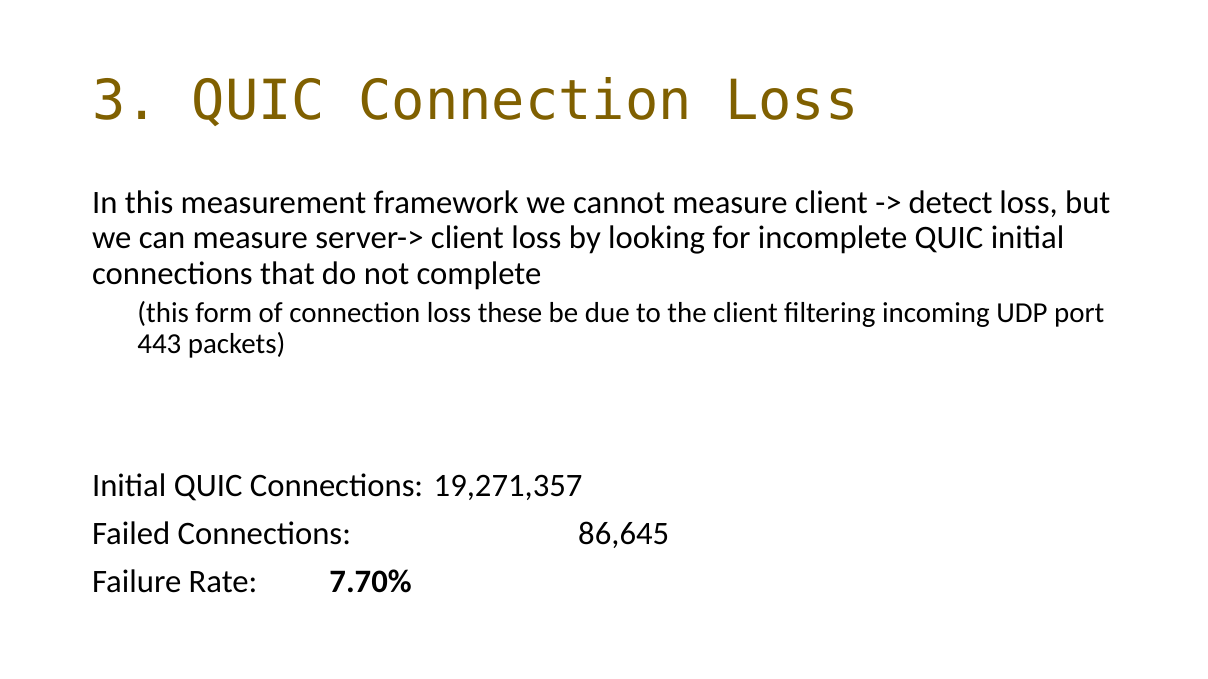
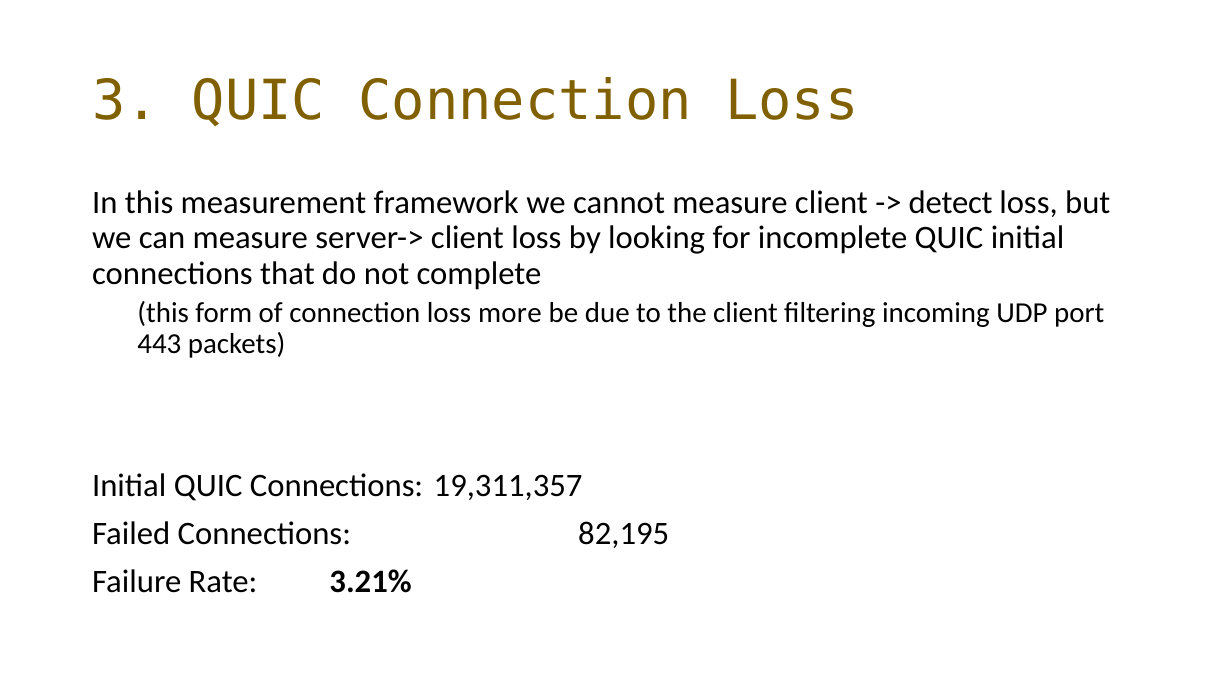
these: these -> more (510, 313)
19,271,357: 19,271,357 -> 19,311,357 (508, 486)
86,645: 86,645 -> 82,195 (624, 534)
7.70%: 7.70% -> 3.21% (371, 582)
